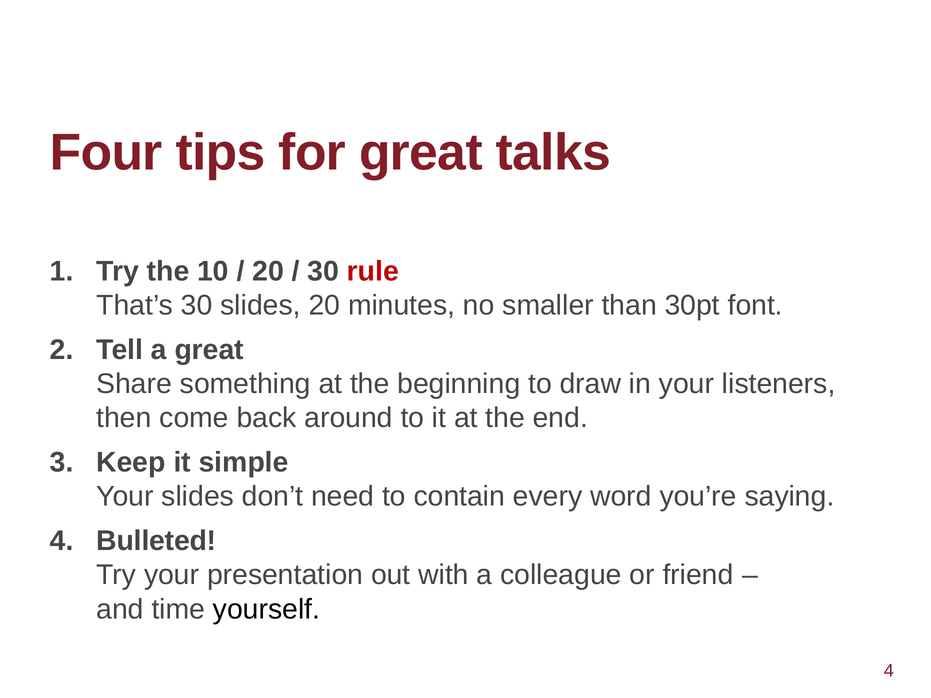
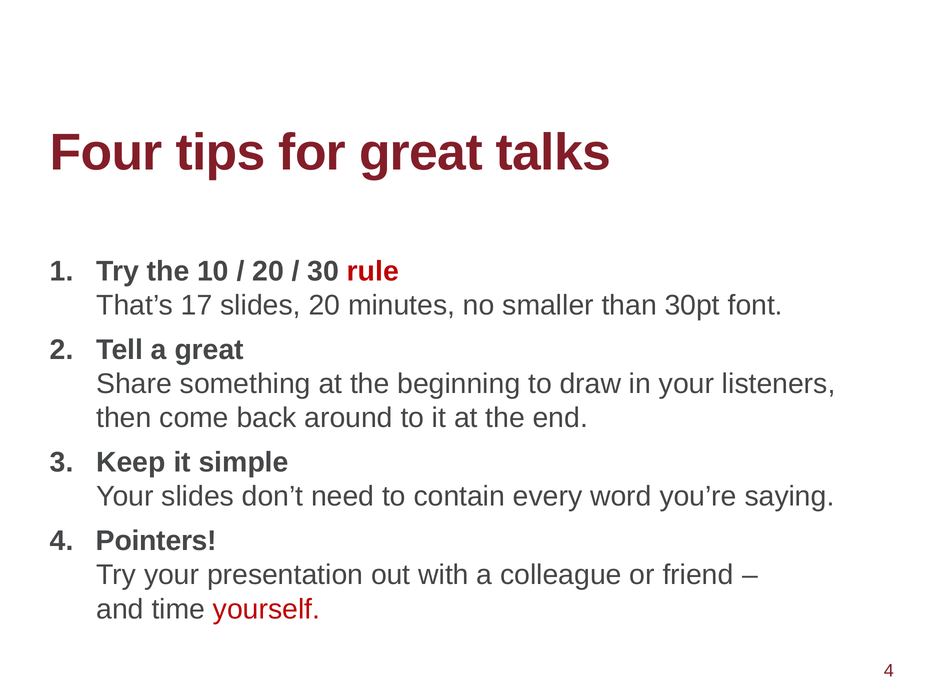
That’s 30: 30 -> 17 (197, 305)
Bulleted: Bulleted -> Pointers (156, 541)
yourself colour: black -> red (266, 609)
